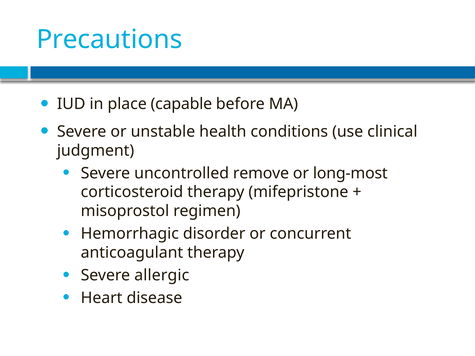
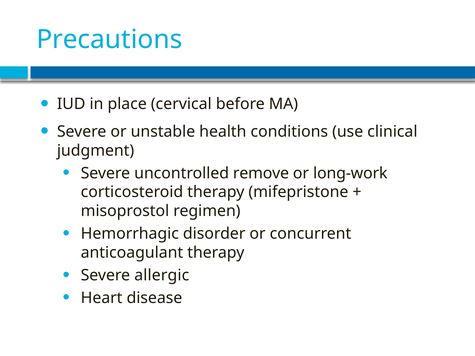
capable: capable -> cervical (181, 104)
long-most: long-most -> long-work (350, 173)
